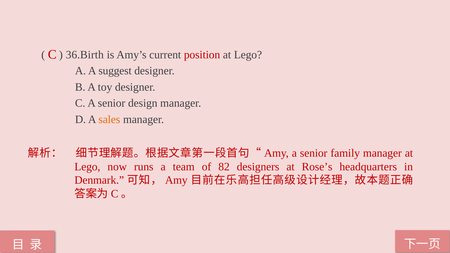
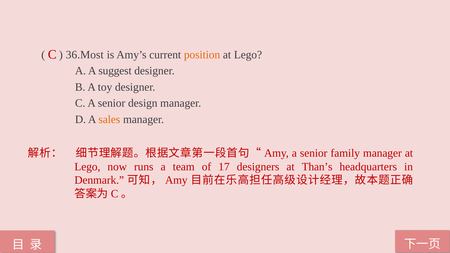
36.Birth: 36.Birth -> 36.Most (85, 55)
position colour: red -> orange (202, 55)
82: 82 -> 17 (224, 167)
Rose’s: Rose’s -> Than’s (317, 167)
